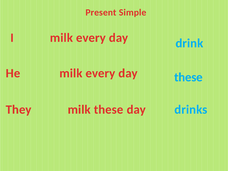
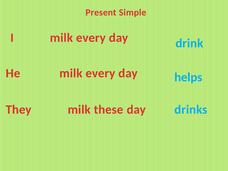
these: these -> helps (188, 77)
